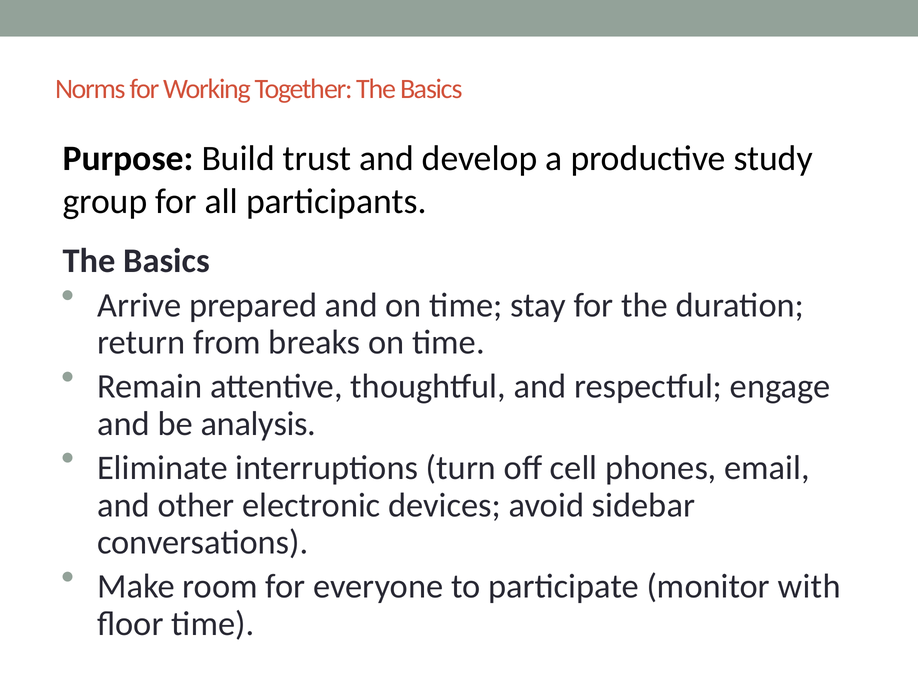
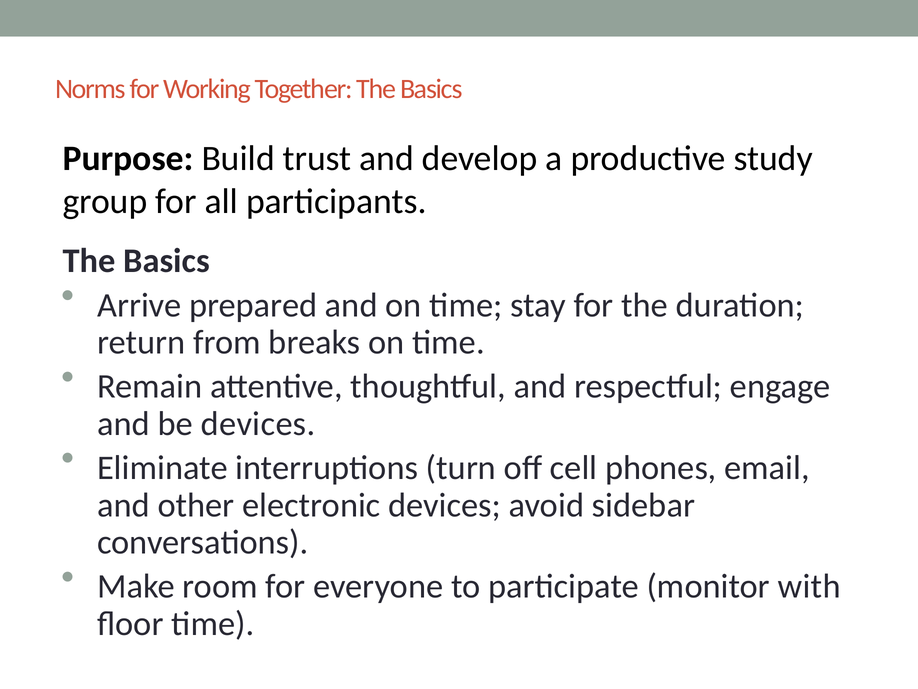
be analysis: analysis -> devices (258, 424)
